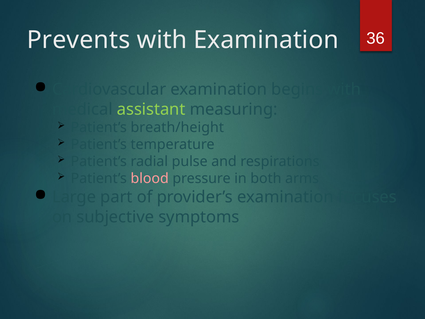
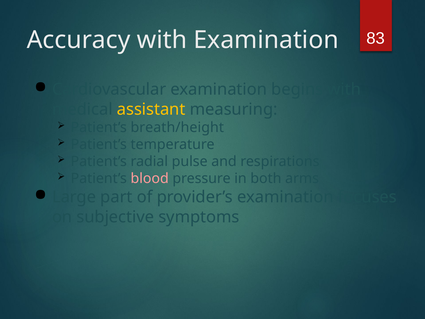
Prevents: Prevents -> Accuracy (79, 40)
36: 36 -> 83 (376, 39)
assistant colour: light green -> yellow (151, 109)
